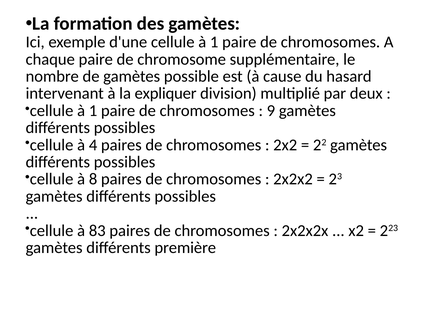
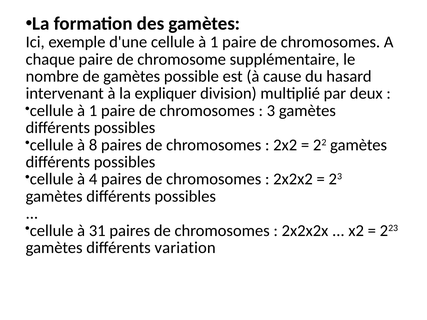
9: 9 -> 3 (271, 111)
4: 4 -> 8 (93, 145)
8: 8 -> 4 (93, 179)
83: 83 -> 31 (97, 231)
première: première -> variation (185, 248)
